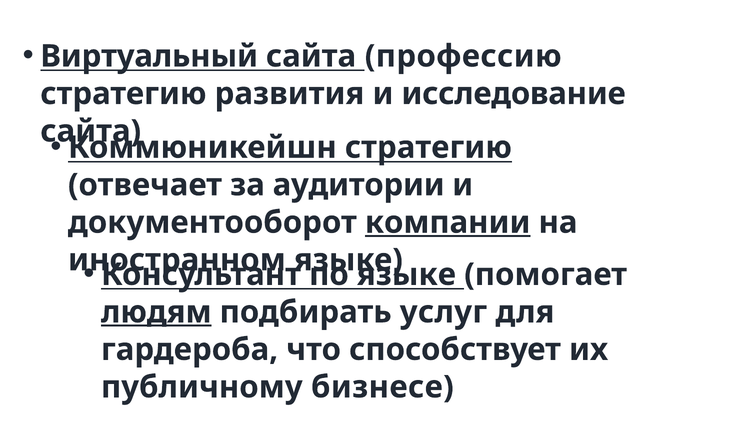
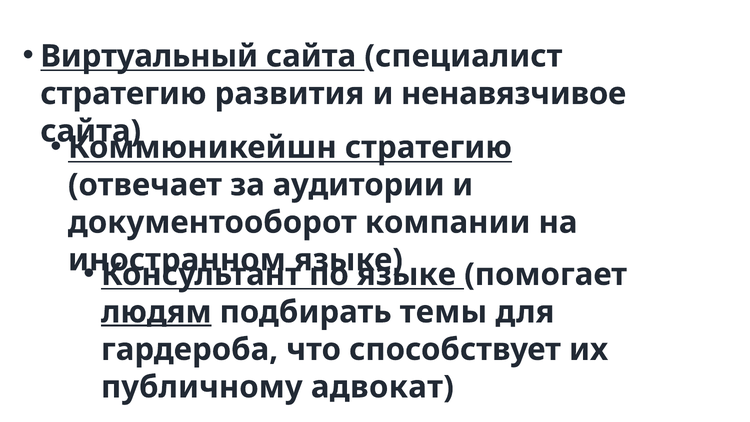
профессию: профессию -> специалист (463, 56)
исследование: исследование -> ненавязчивое (514, 94)
компании underline: present -> none (448, 222)
услуг: услуг -> темы (443, 312)
бизнесе: бизнесе -> адвокат (382, 387)
